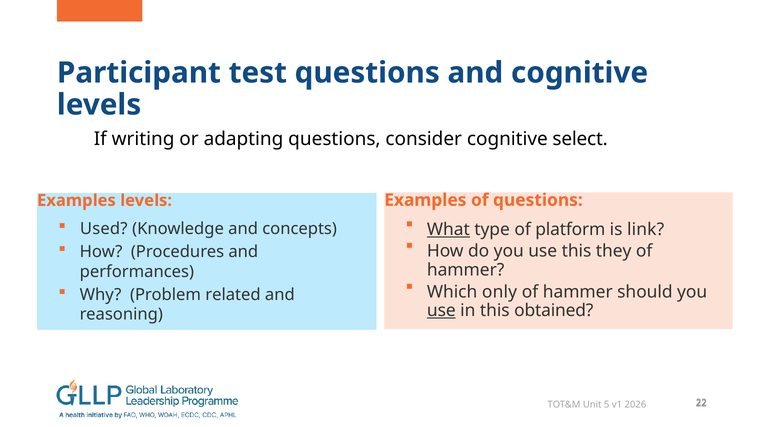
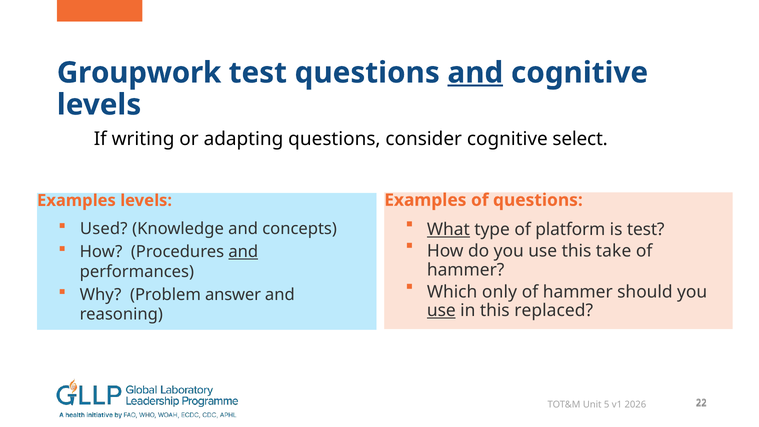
Participant: Participant -> Groupwork (139, 73)
and underline: none -> present (475, 73)
is link: link -> test (646, 229)
they: they -> take (614, 251)
and underline: none -> present (243, 252)
related: related -> answer (233, 295)
obtained: obtained -> replaced (554, 311)
